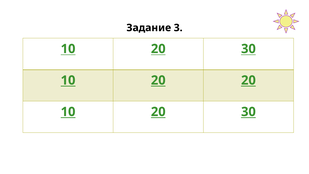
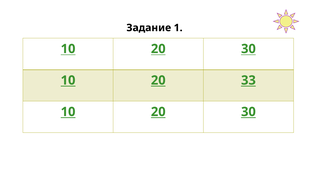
3: 3 -> 1 (178, 28)
20 20: 20 -> 33 (248, 80)
